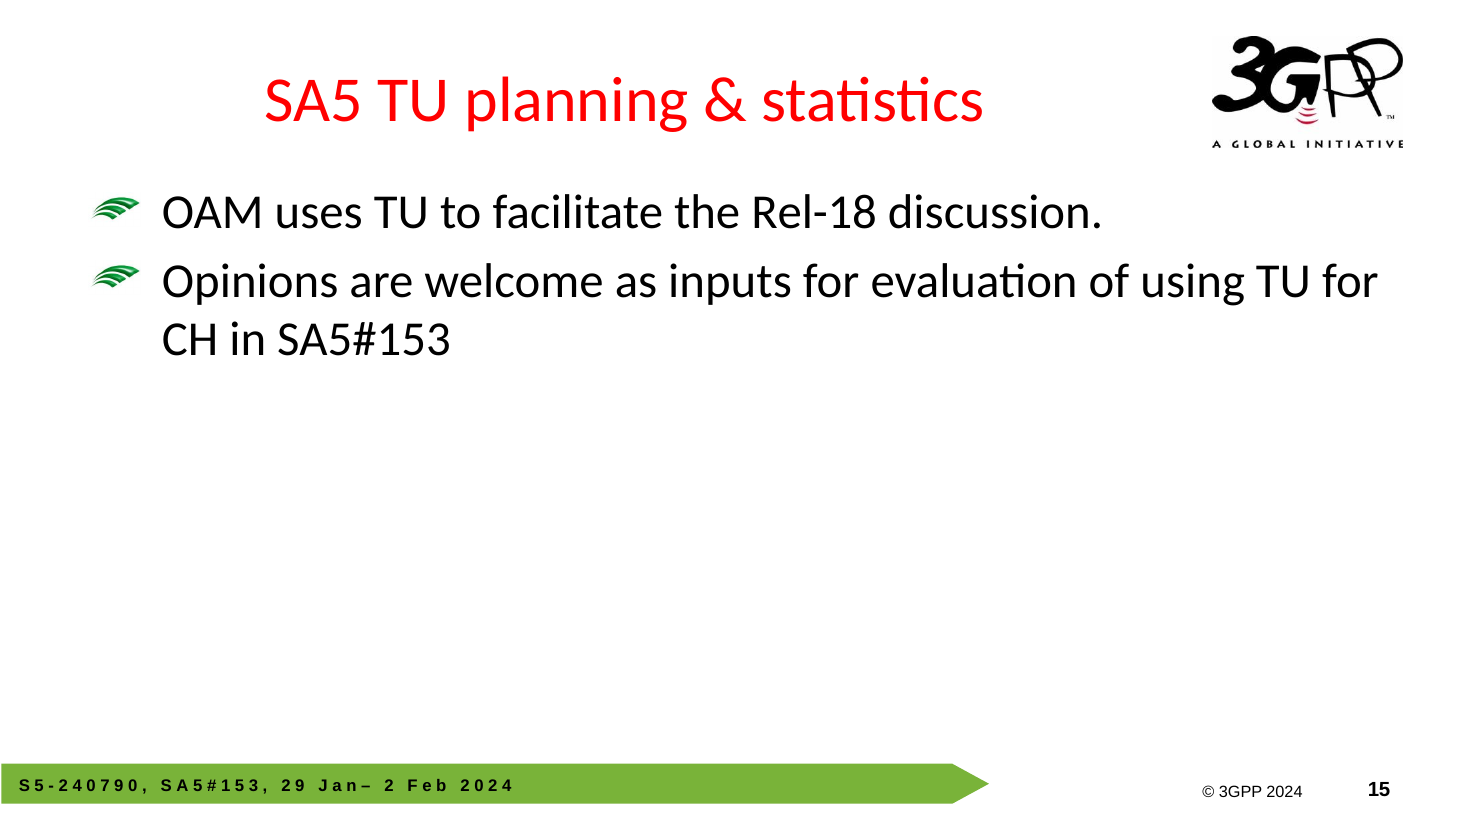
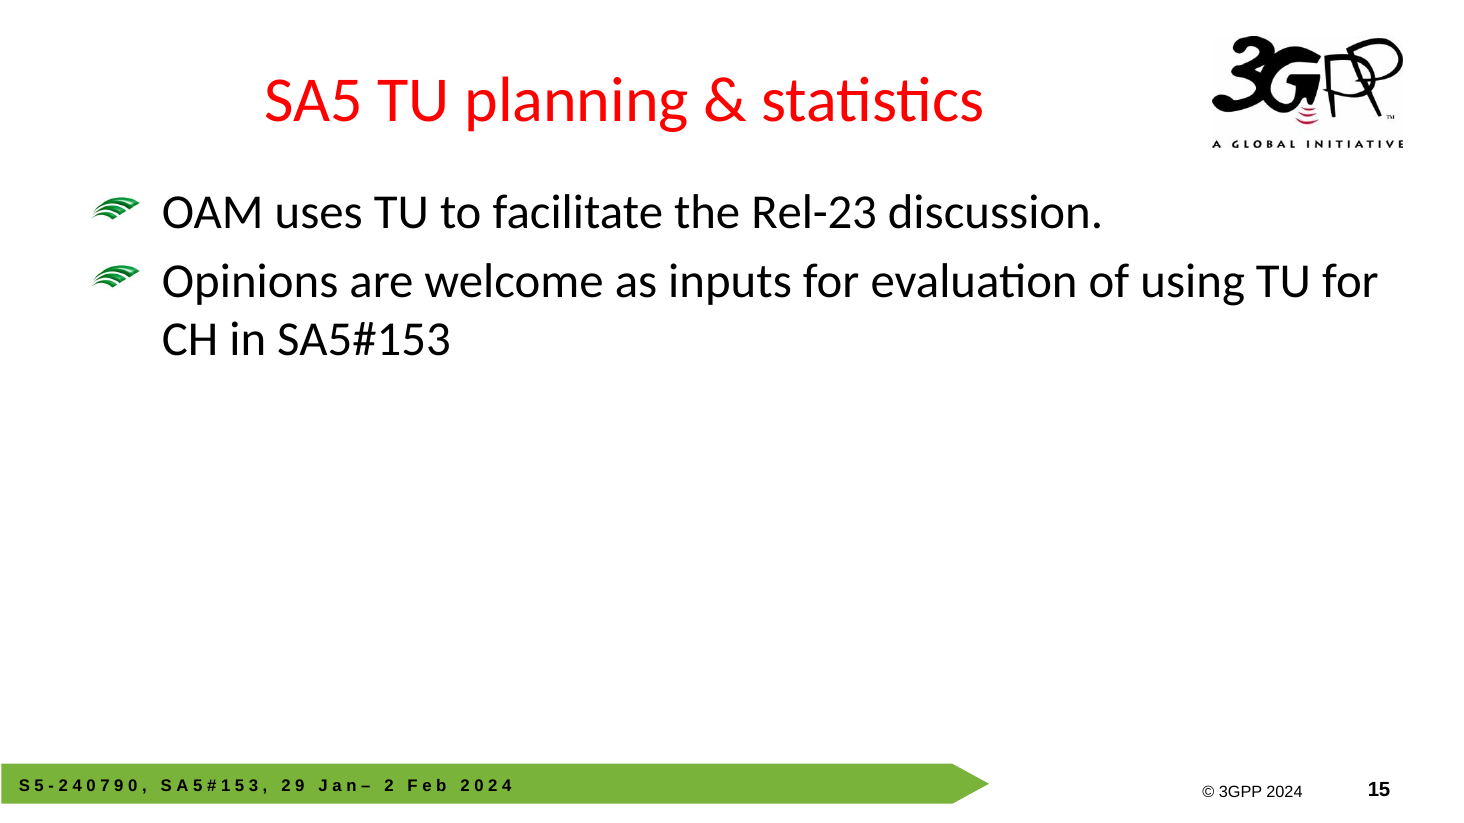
Rel-18: Rel-18 -> Rel-23 (814, 213)
